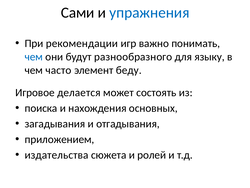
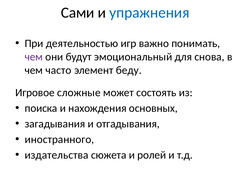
рекомендации: рекомендации -> деятельностью (82, 43)
чем colour: blue -> purple (34, 57)
разнообразного: разнообразного -> эмоциональный (133, 57)
языку: языку -> снова (209, 57)
делается: делается -> сложные (79, 92)
приложением: приложением -> иностранного (59, 139)
